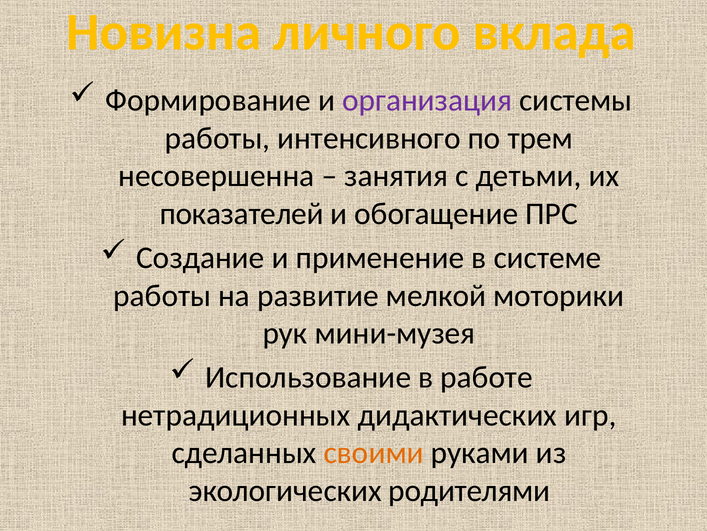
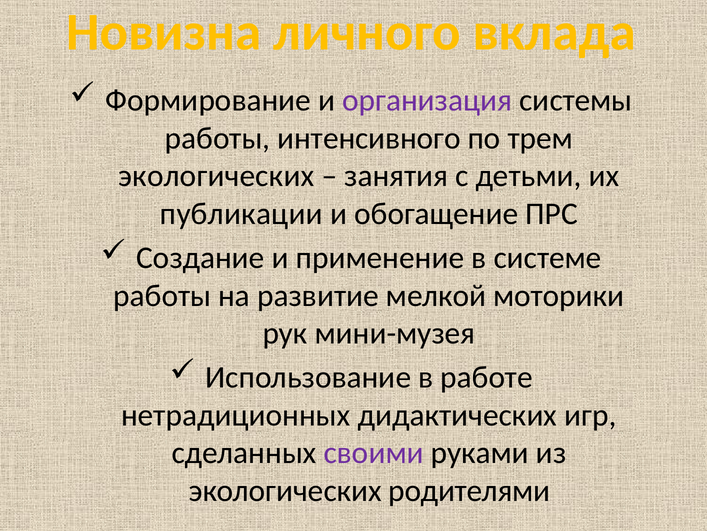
несовершенна: несовершенна -> экологических (216, 176)
показателей: показателей -> публикации (241, 214)
своими colour: orange -> purple (374, 452)
